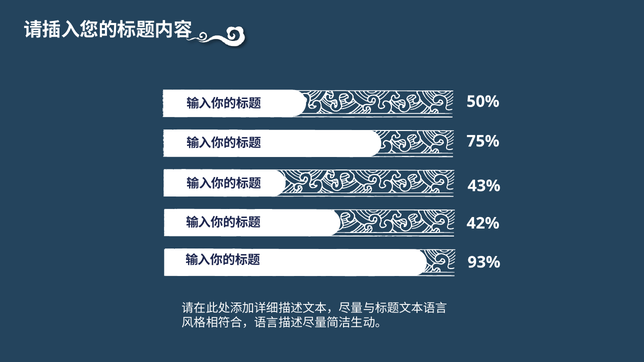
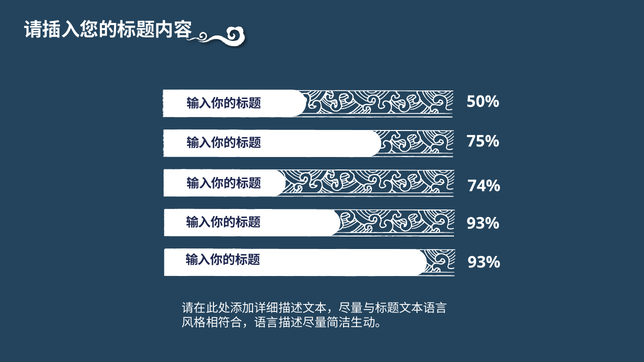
43%: 43% -> 74% (484, 186)
42%: 42% -> 93% (483, 223)
